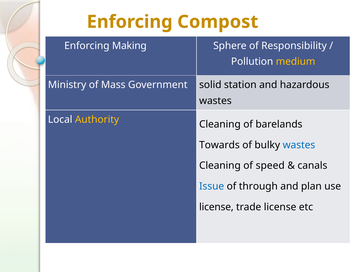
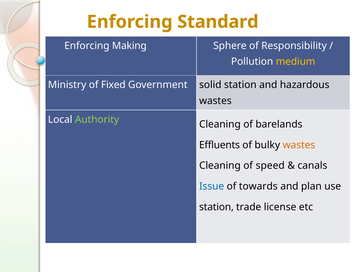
Compost: Compost -> Standard (218, 22)
Mass: Mass -> Fixed (113, 85)
Authority colour: yellow -> light green (97, 119)
Towards: Towards -> Effluents (220, 145)
wastes colour: blue -> orange (299, 145)
through: through -> towards (258, 186)
license: license -> station (216, 207)
